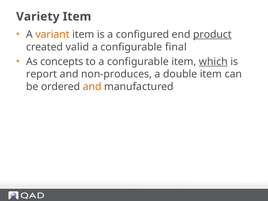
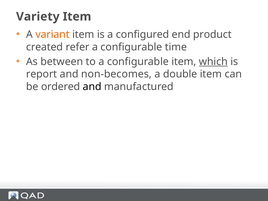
product underline: present -> none (212, 34)
valid: valid -> refer (77, 47)
final: final -> time (176, 47)
concepts: concepts -> between (62, 62)
non-produces: non-produces -> non-becomes (116, 74)
and colour: orange -> black (92, 87)
